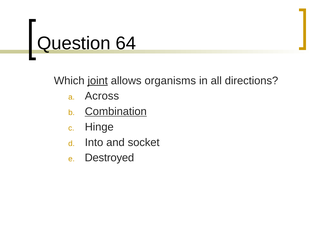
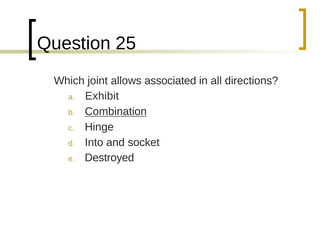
64: 64 -> 25 (126, 43)
joint underline: present -> none (98, 81)
organisms: organisms -> associated (170, 81)
Across: Across -> Exhibit (102, 96)
